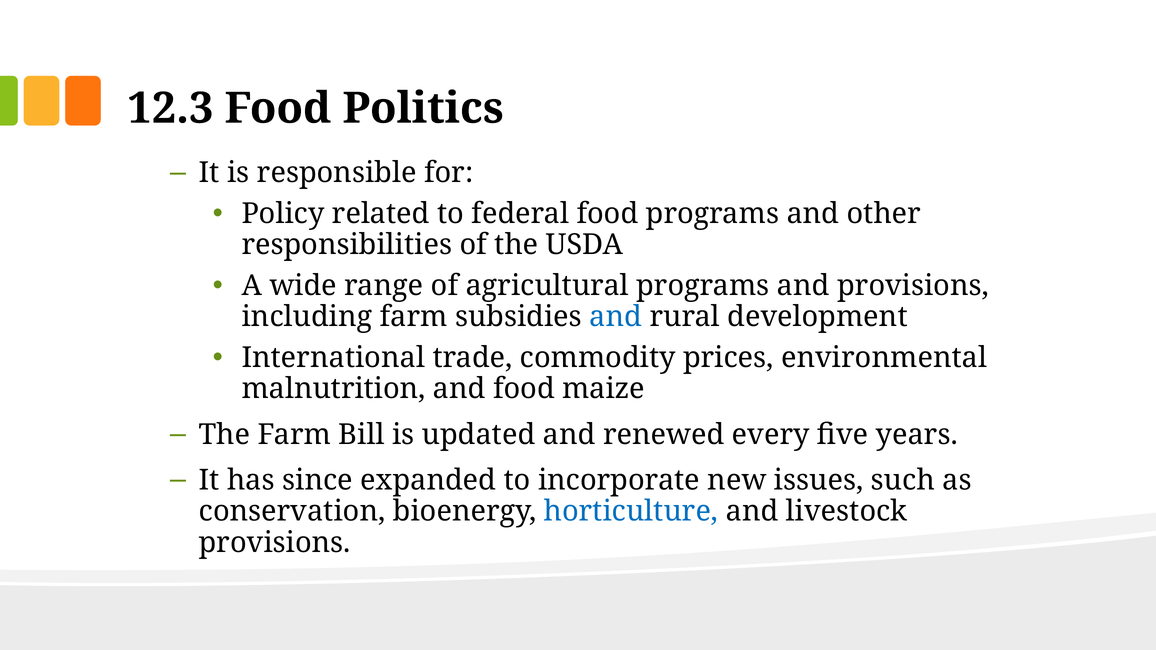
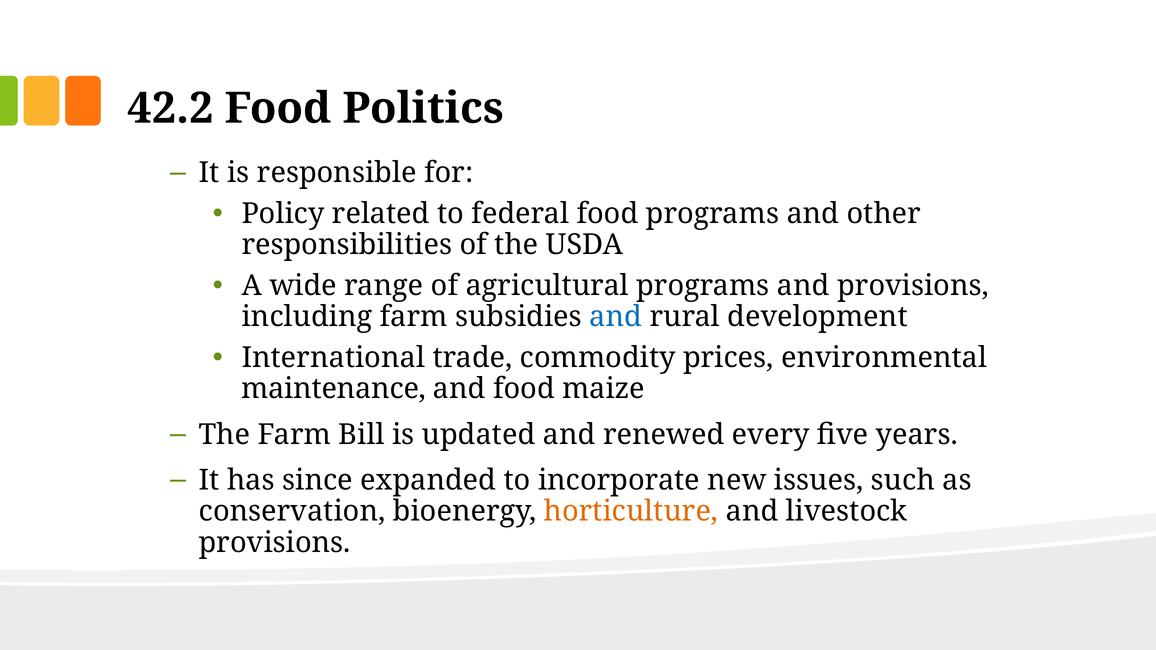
12.3: 12.3 -> 42.2 (170, 109)
malnutrition: malnutrition -> maintenance (334, 389)
horticulture colour: blue -> orange (631, 512)
